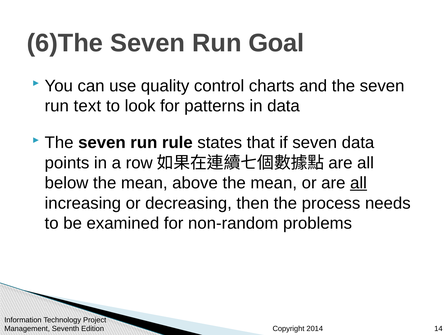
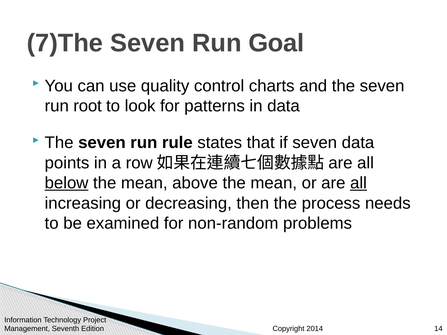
6)The: 6)The -> 7)The (65, 43)
text: text -> root (88, 106)
below underline: none -> present (67, 183)
